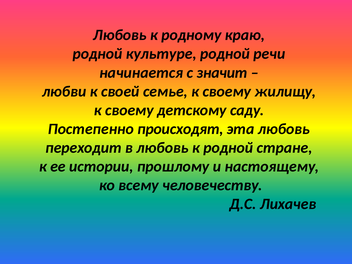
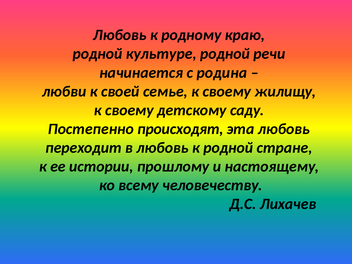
значит: значит -> родина (222, 73)
